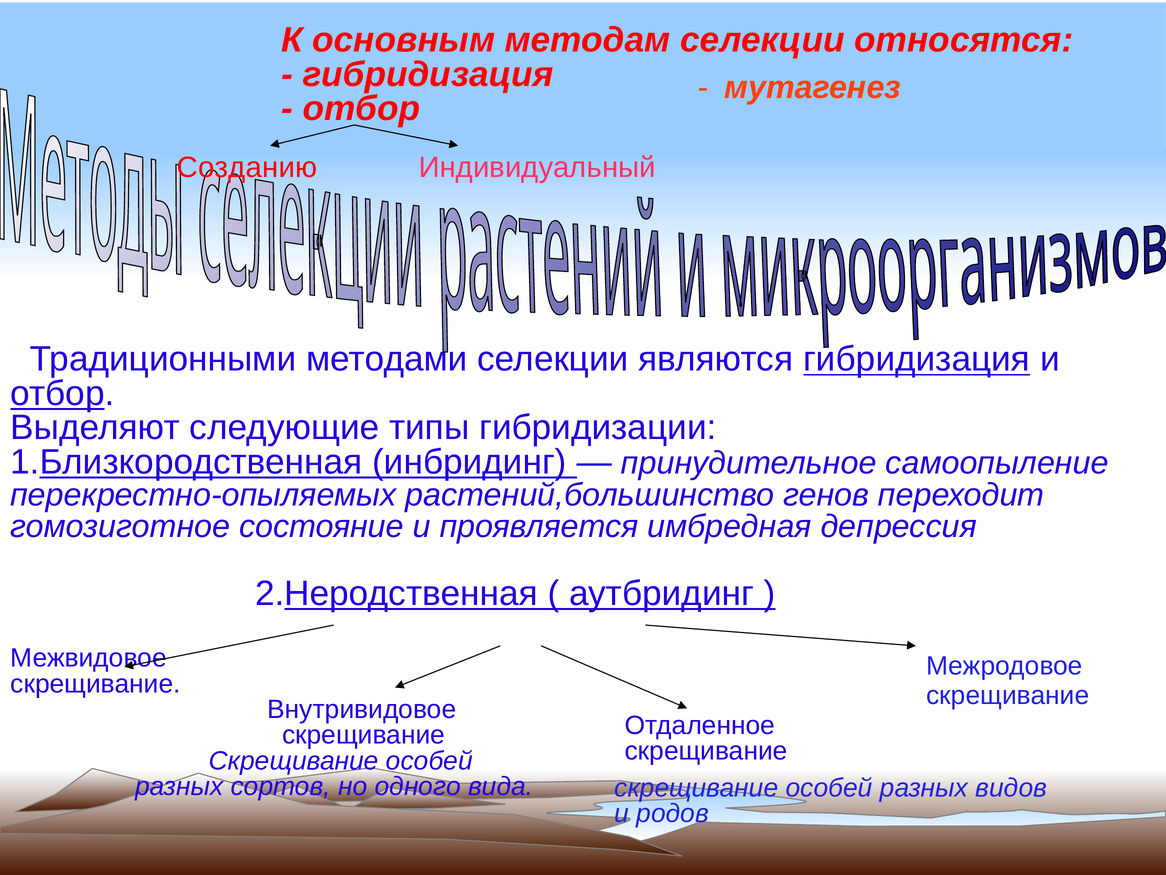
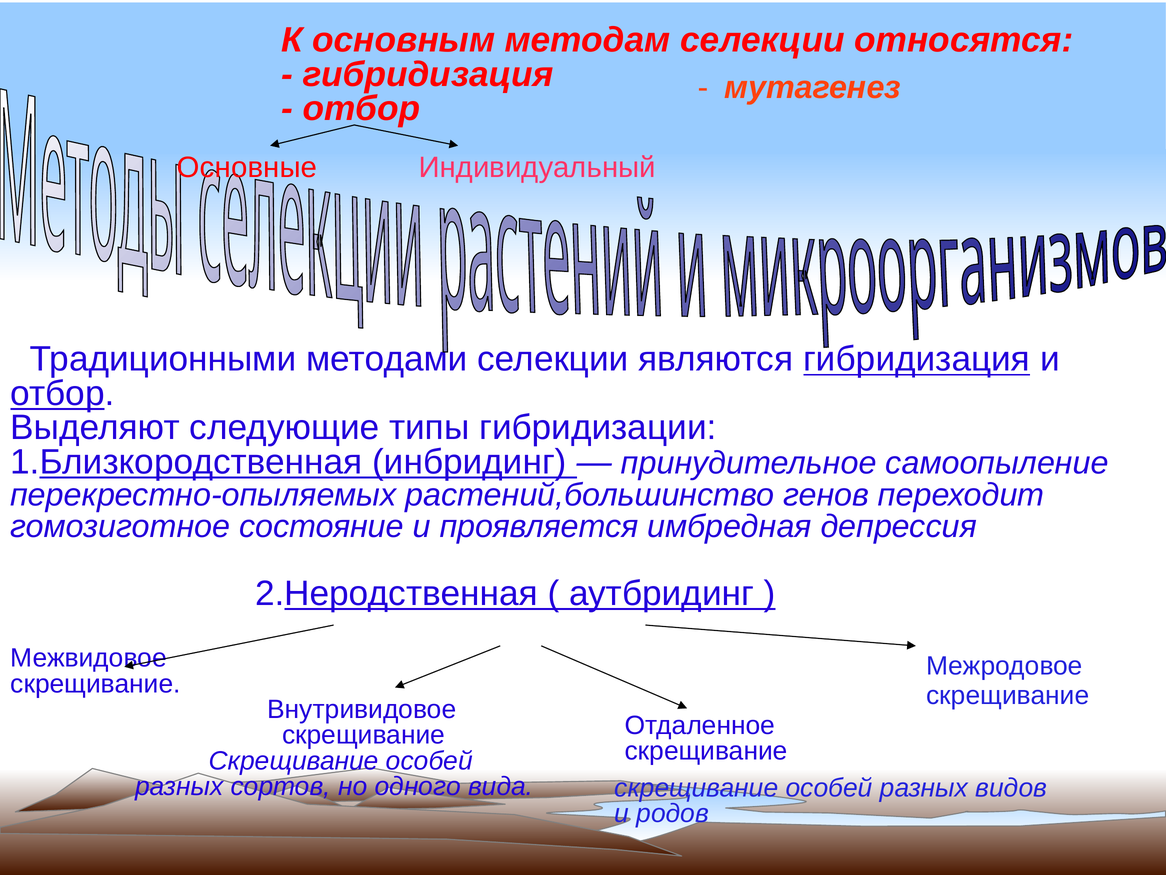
Созданию: Созданию -> Основные (247, 168)
